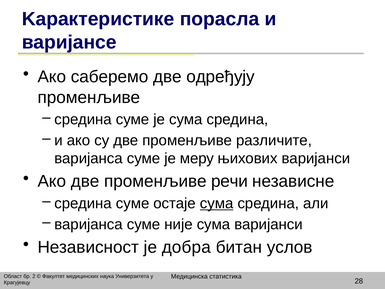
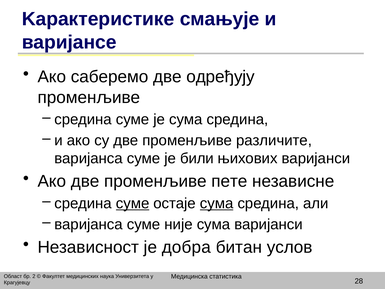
порасла: порасла -> смањује (220, 19)
меру: меру -> били (197, 158)
речи: речи -> пете (229, 181)
суме underline: none -> present (133, 203)
